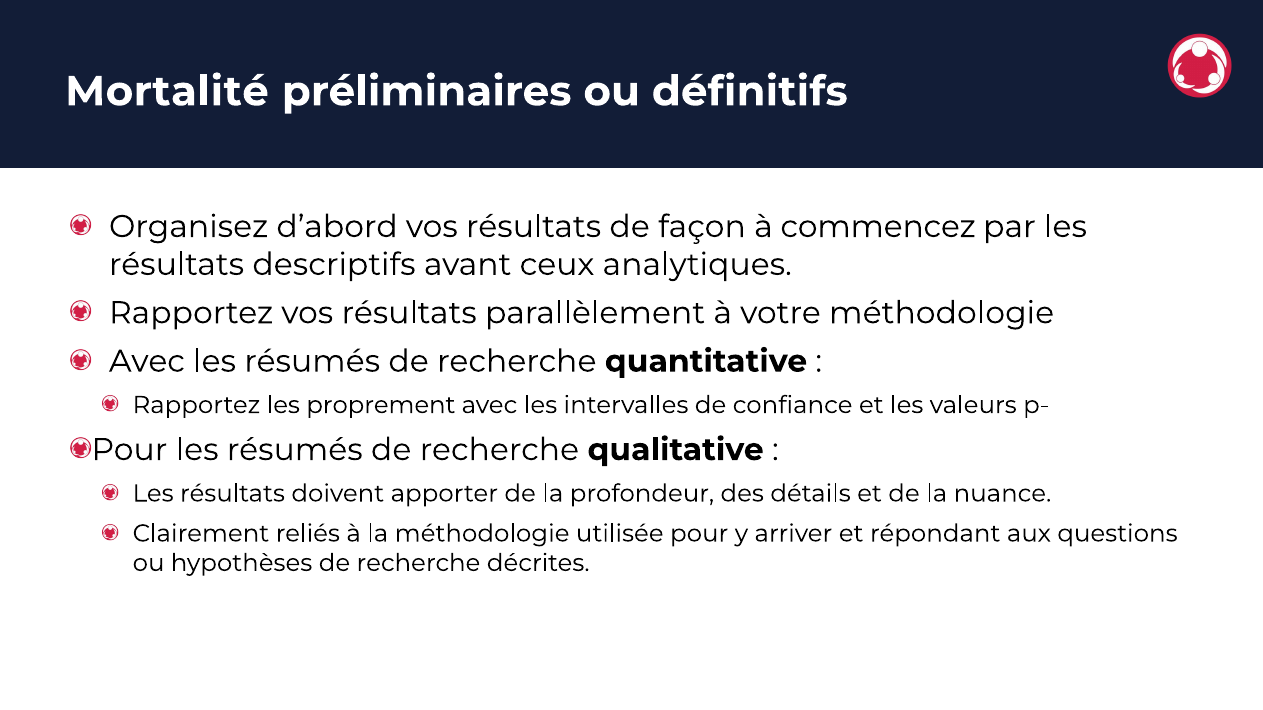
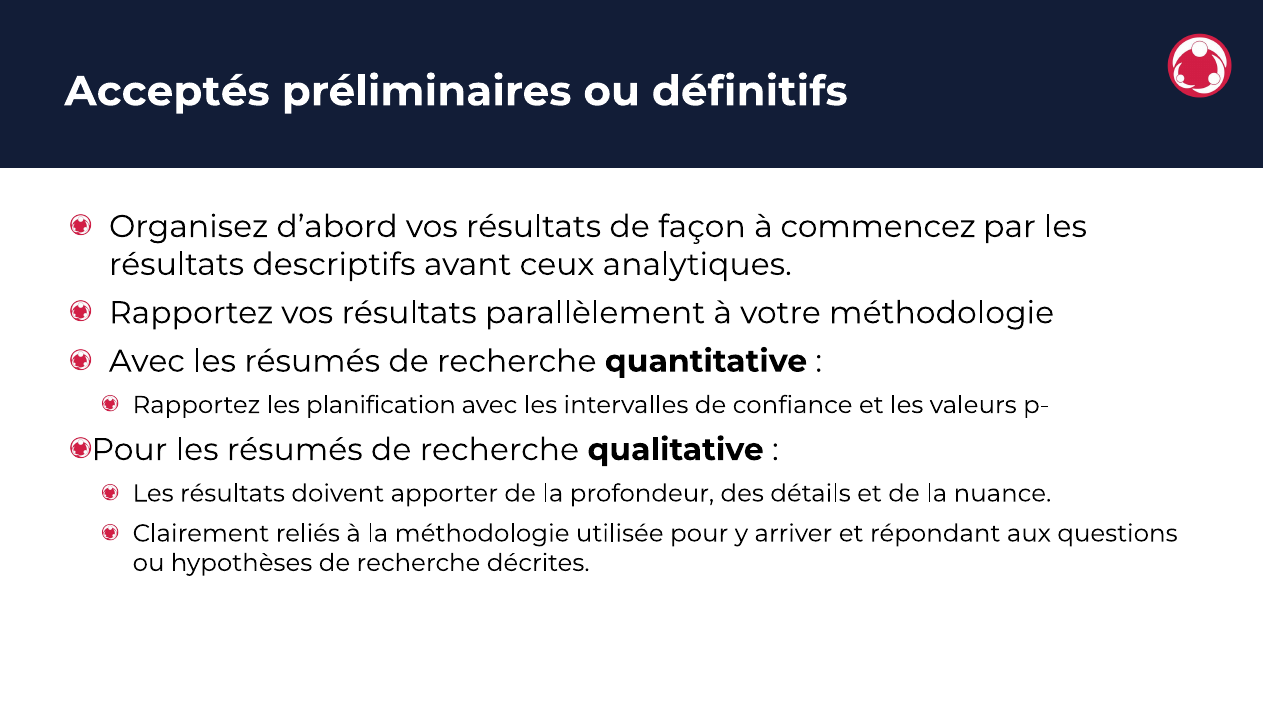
Mortalité: Mortalité -> Acceptés (167, 92)
proprement: proprement -> planification (381, 405)
